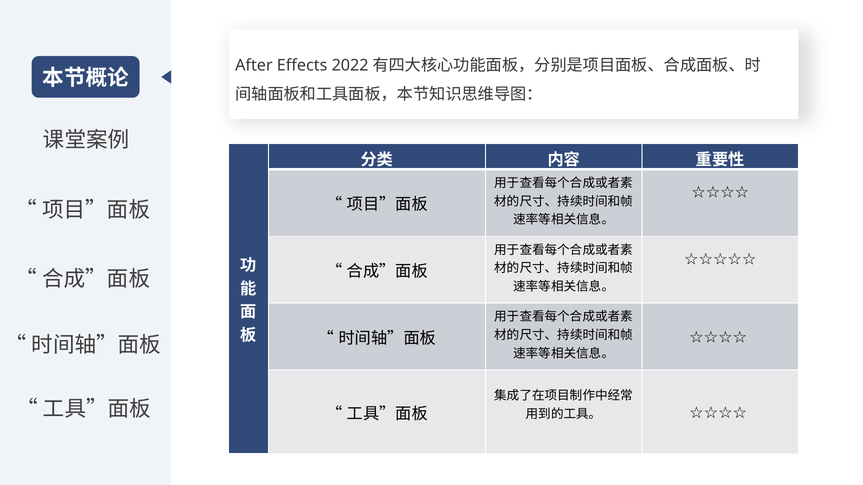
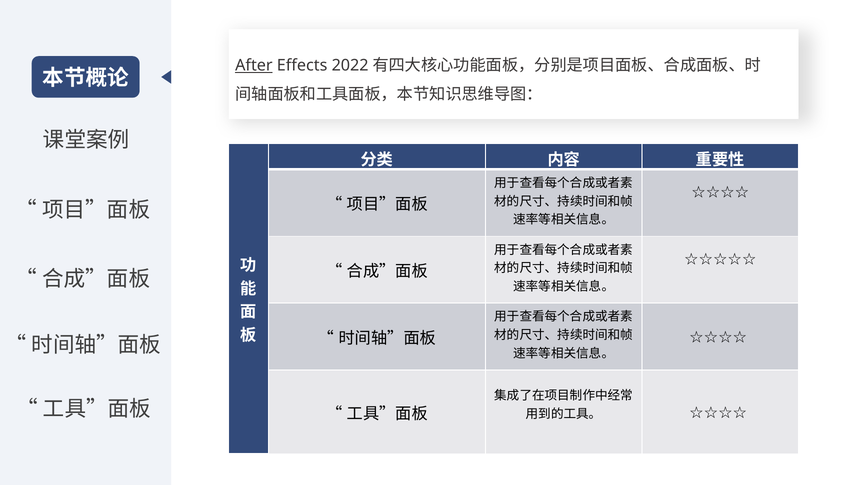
After underline: none -> present (254, 66)
